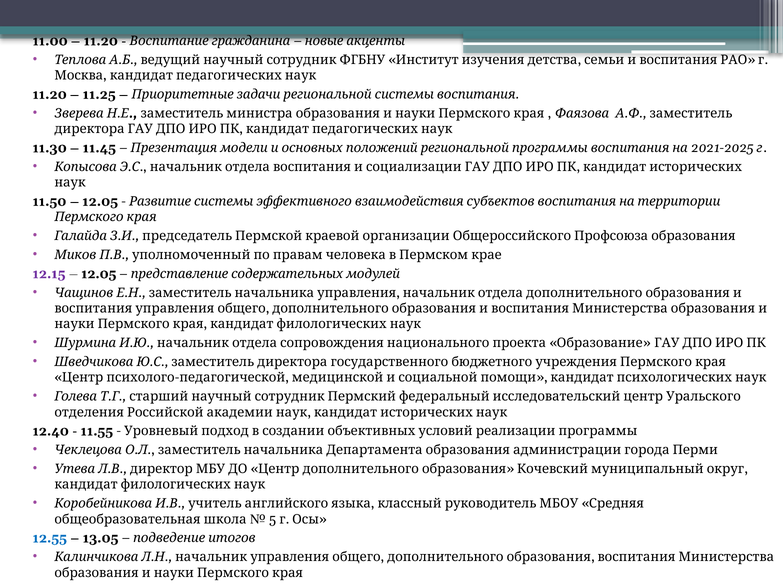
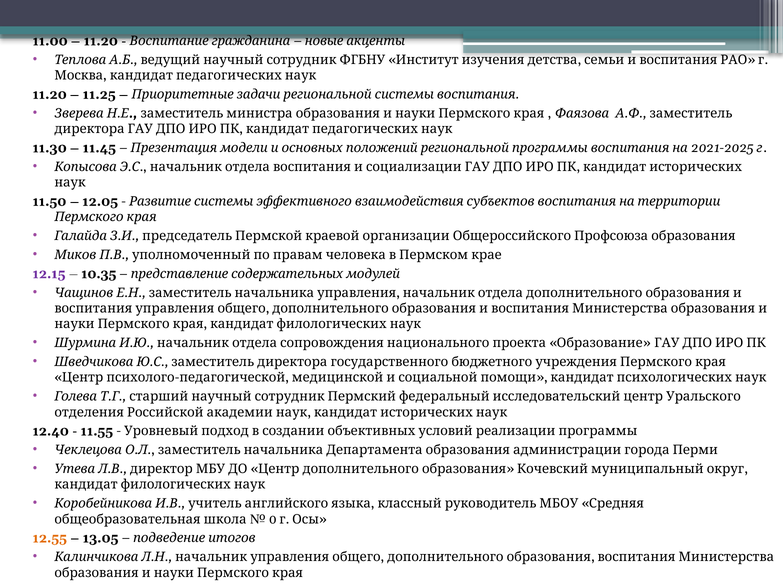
12.05: 12.05 -> 10.35 (99, 274)
5: 5 -> 0 (273, 519)
12.55 colour: blue -> orange (50, 538)
